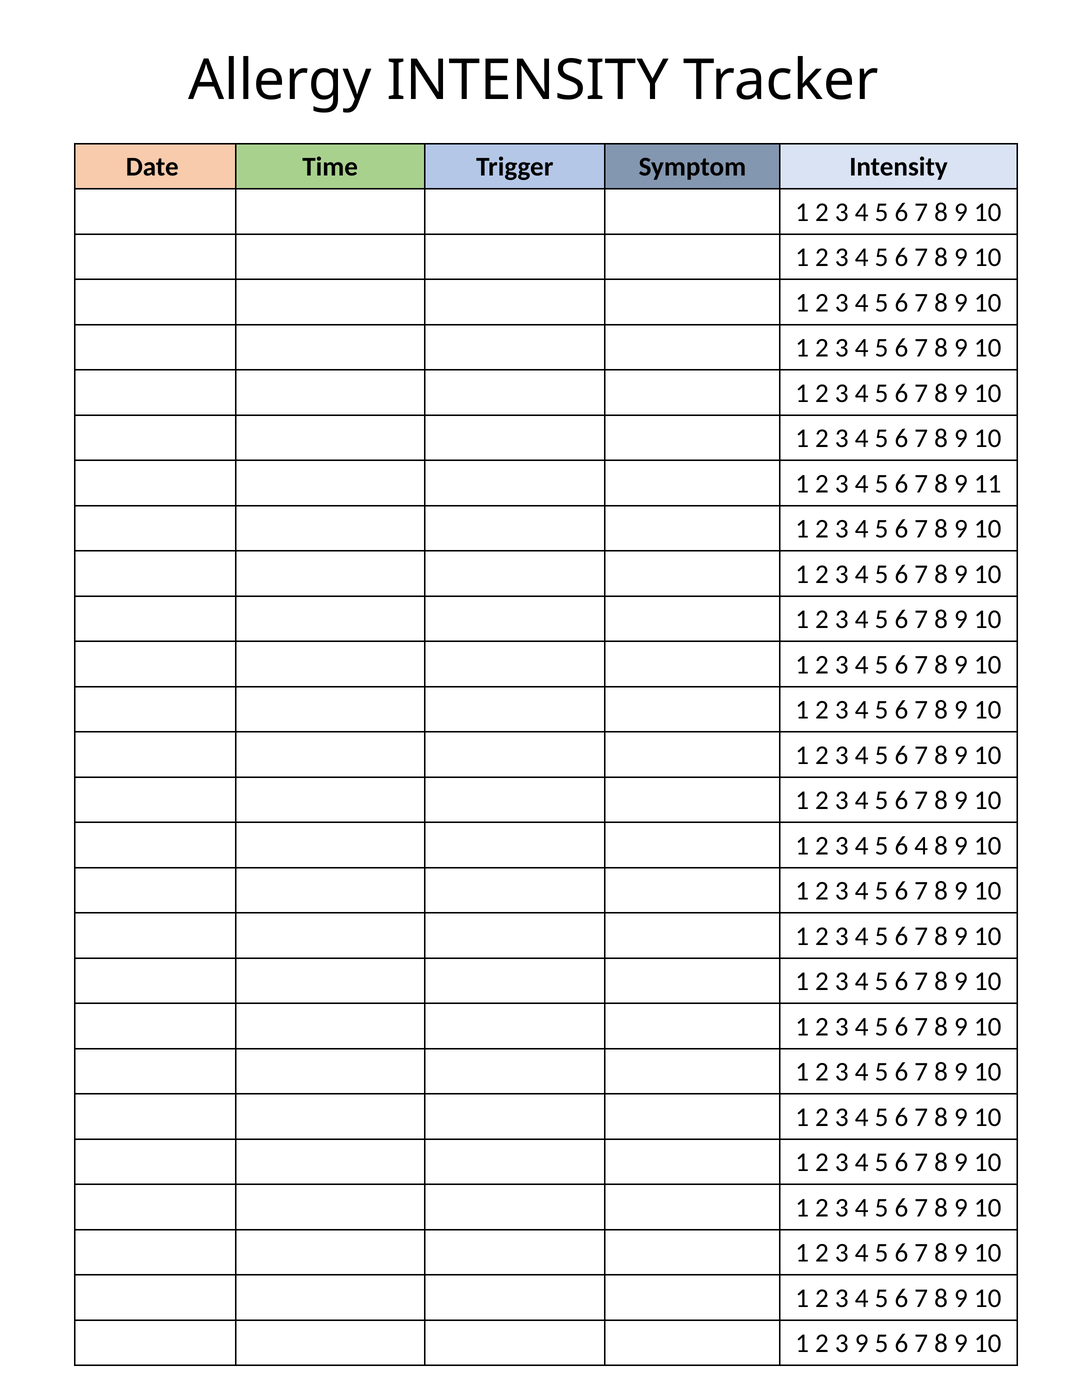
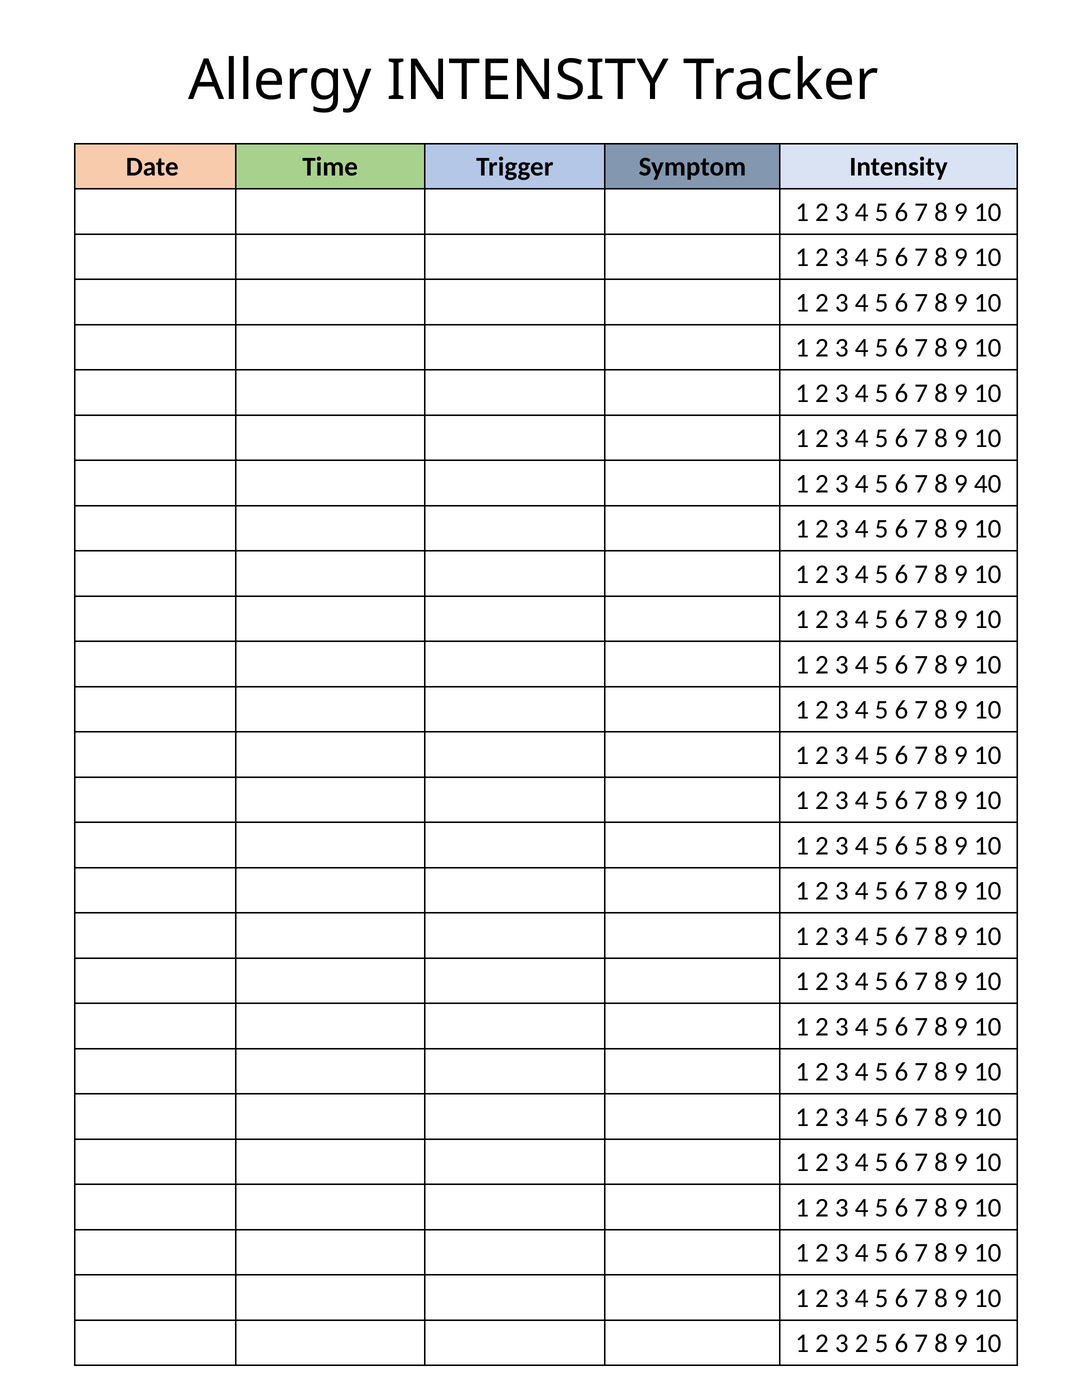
11: 11 -> 40 (988, 484)
6 4: 4 -> 5 (921, 846)
3 9: 9 -> 2 (862, 1344)
